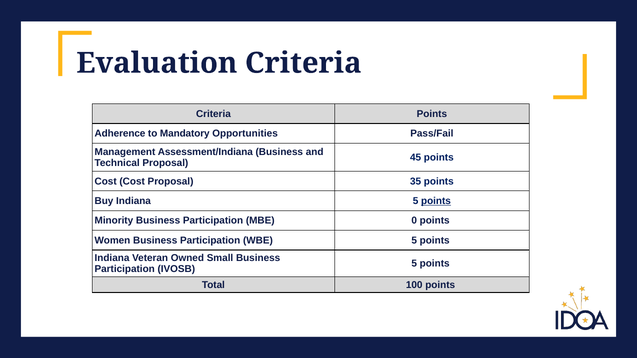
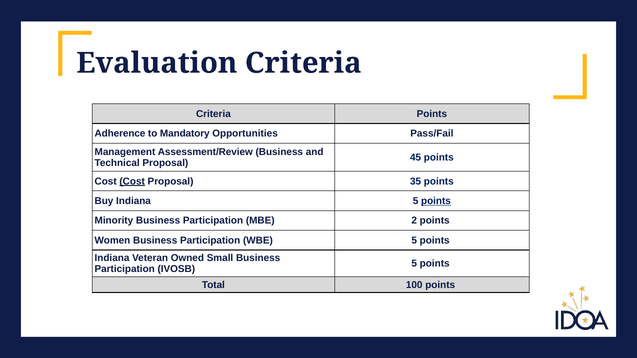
Assessment/Indiana: Assessment/Indiana -> Assessment/Review (205, 152)
Cost underline: none -> present (132, 181)
0: 0 -> 2 (414, 221)
